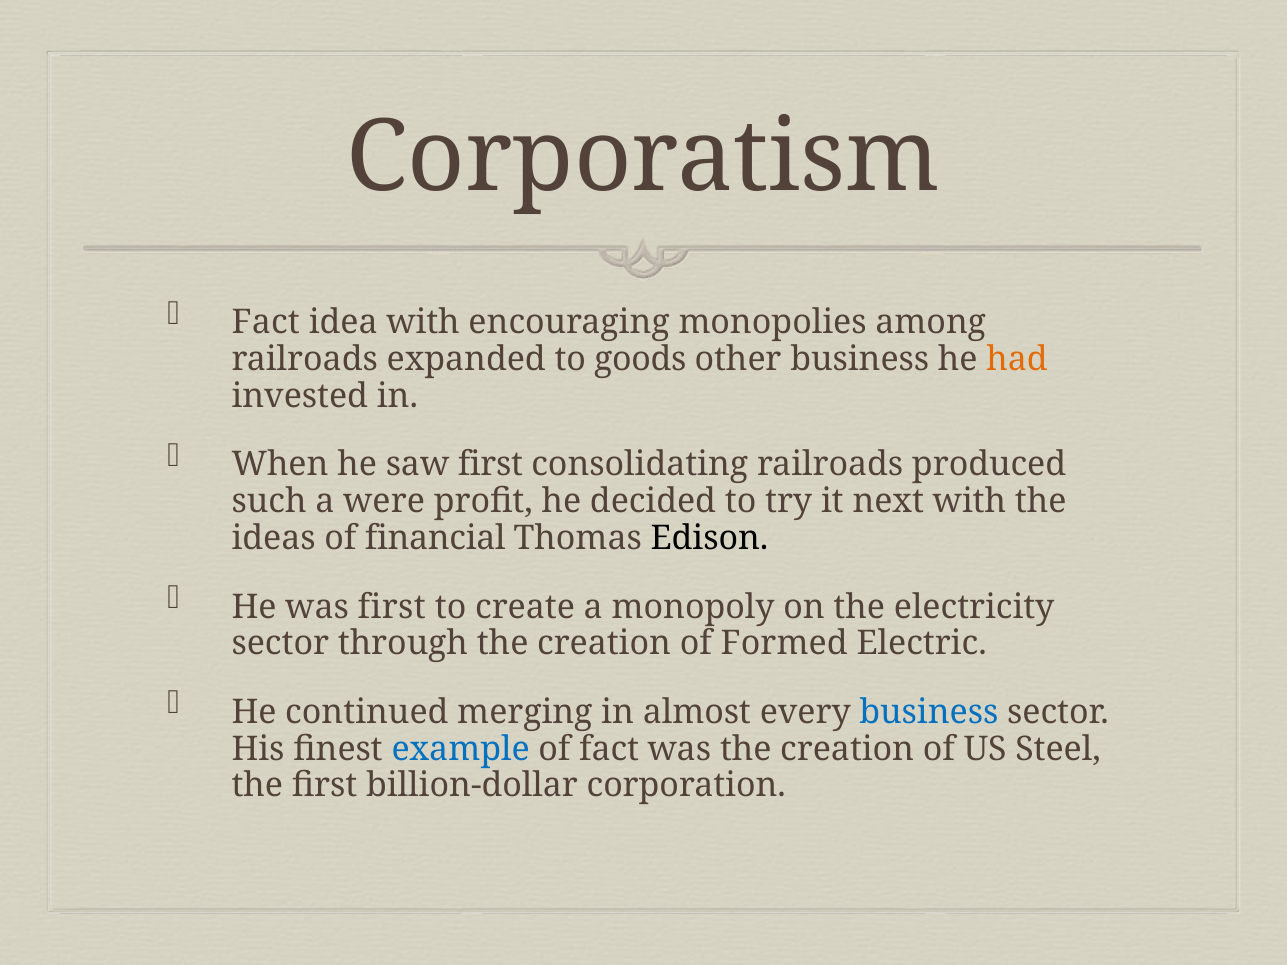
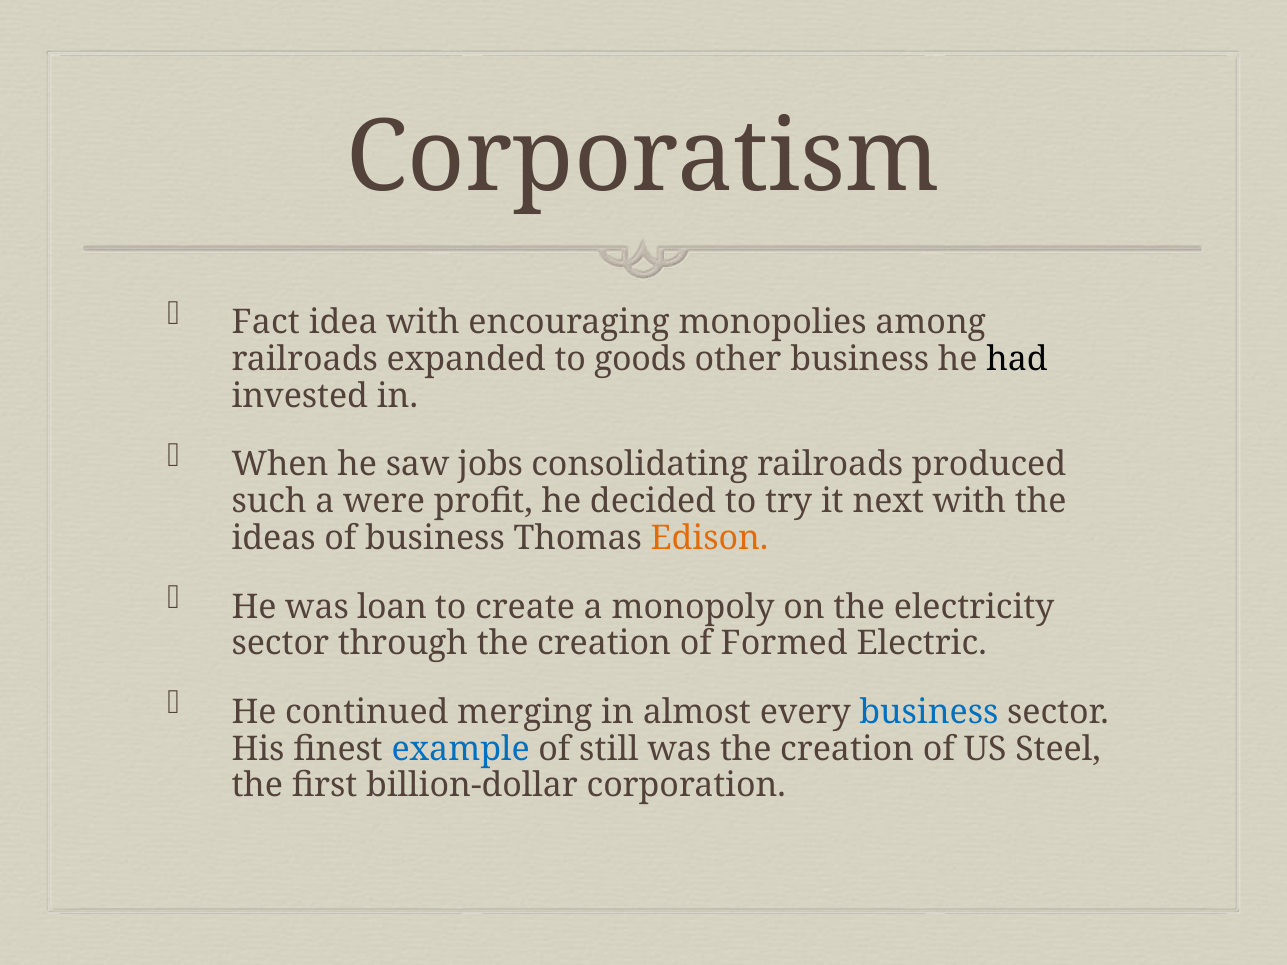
had colour: orange -> black (1017, 359)
saw first: first -> jobs (490, 465)
of financial: financial -> business (435, 538)
Edison colour: black -> orange (710, 538)
was first: first -> loan (392, 607)
of fact: fact -> still (609, 749)
